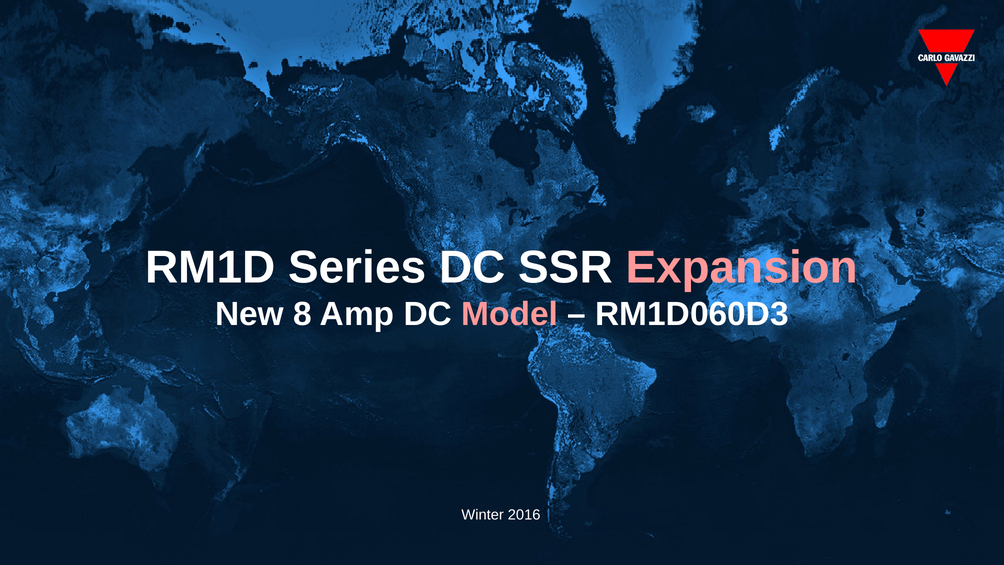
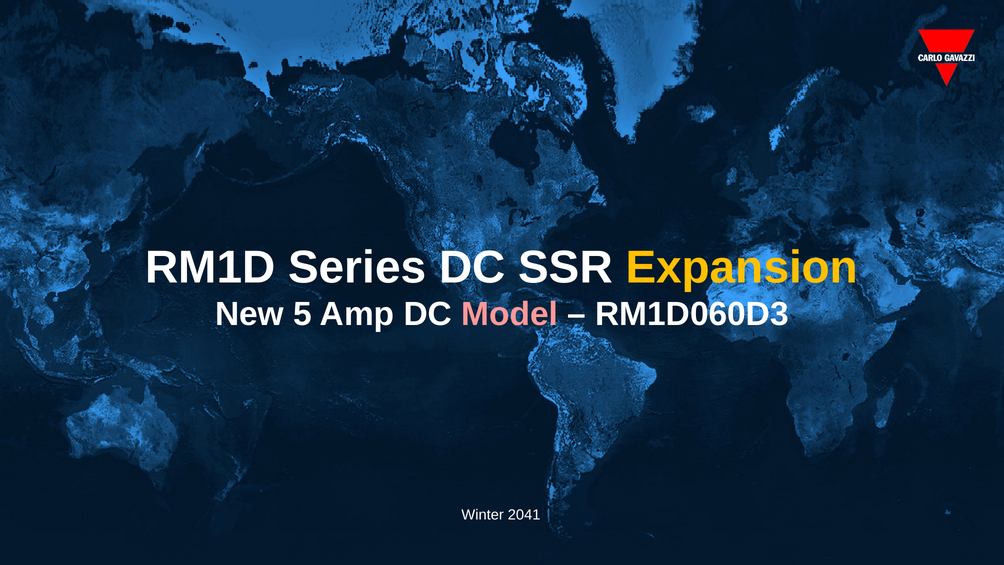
Expansion colour: pink -> yellow (742, 267)
8: 8 -> 5 (303, 314)
2016: 2016 -> 2041 (524, 515)
